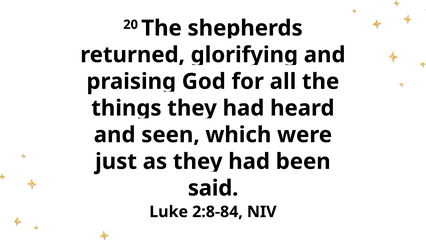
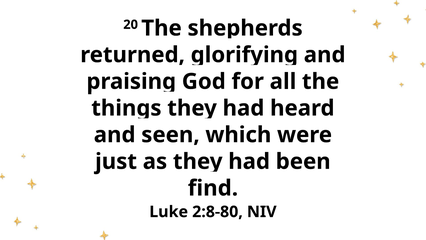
said: said -> find (213, 188)
2:8-84: 2:8-84 -> 2:8-80 (218, 212)
